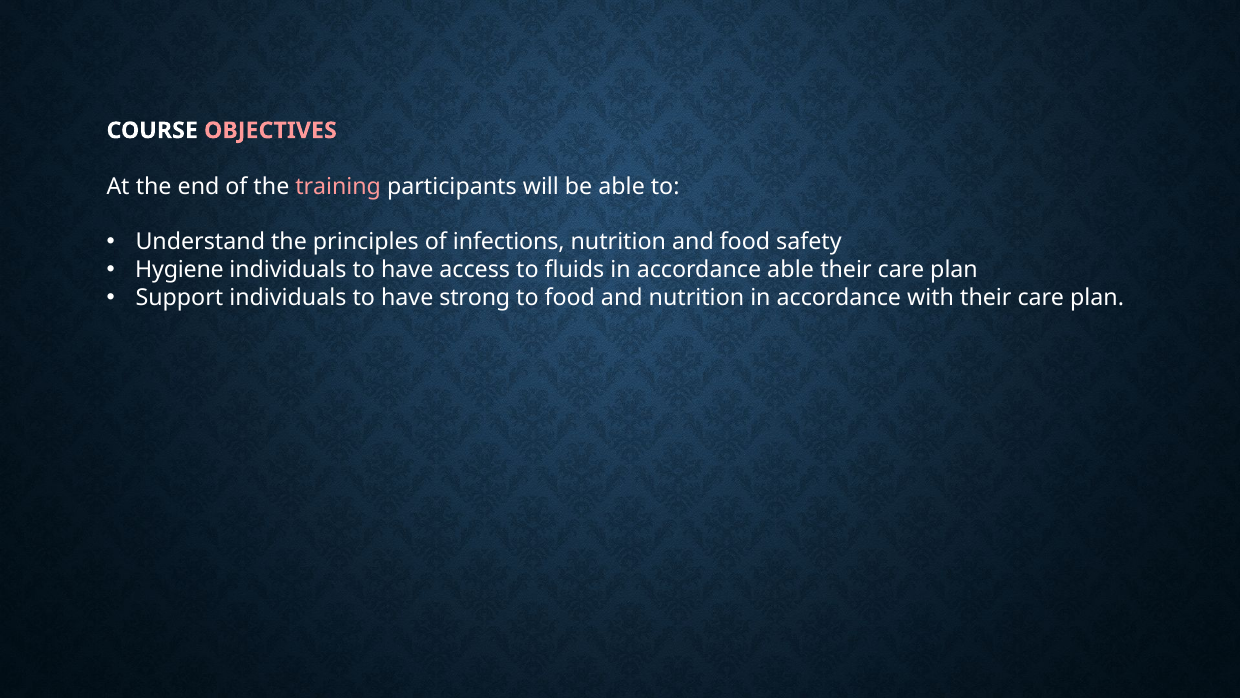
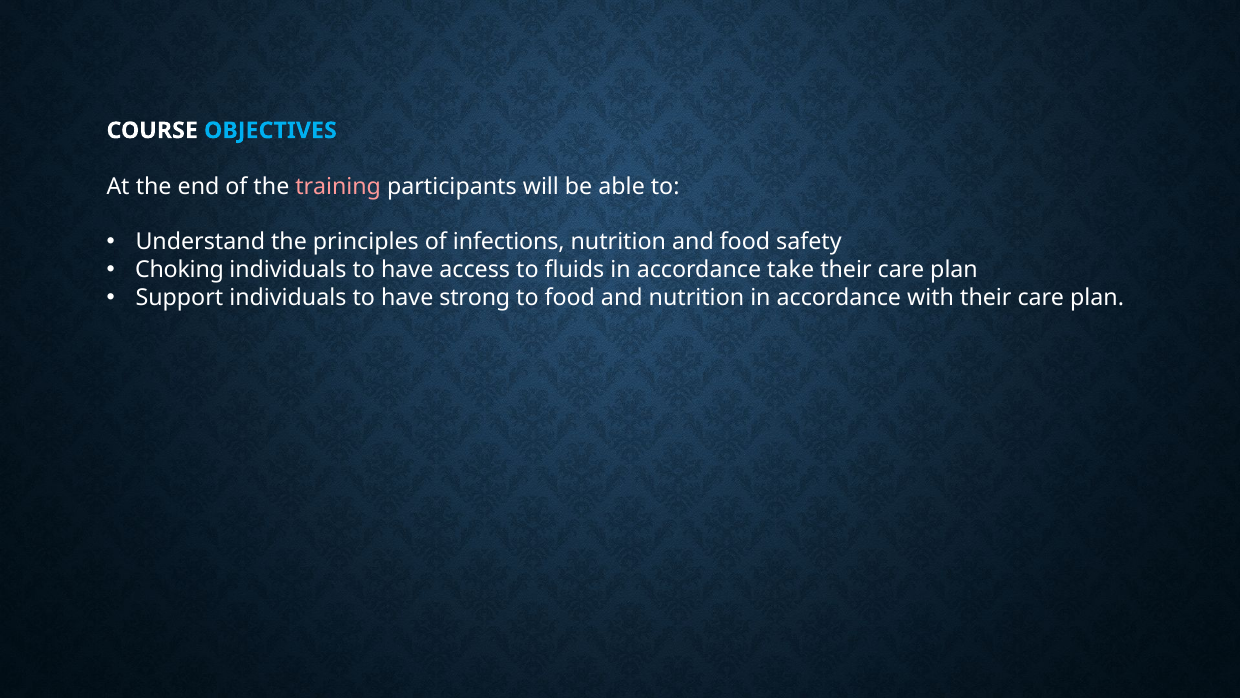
OBJECTIVES colour: pink -> light blue (270, 130)
Hygiene: Hygiene -> Choking (180, 270)
accordance able: able -> take (791, 270)
